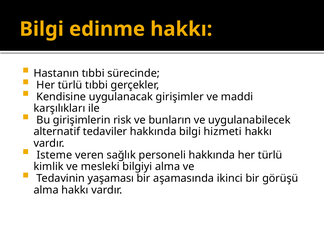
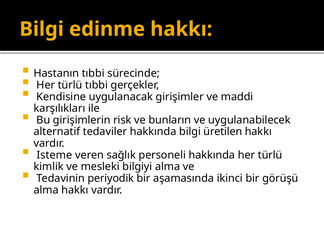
hizmeti: hizmeti -> üretilen (223, 132)
yaşaması: yaşaması -> periyodik (111, 178)
